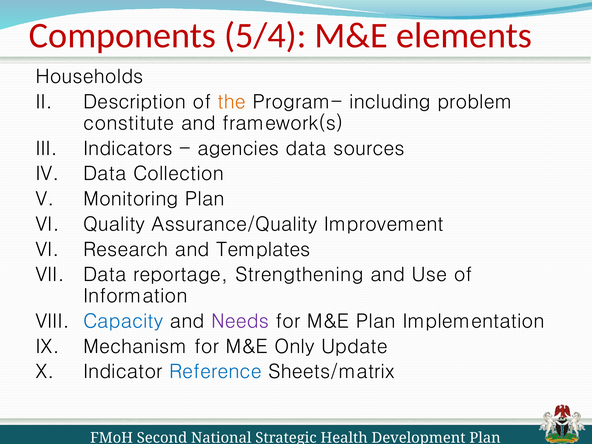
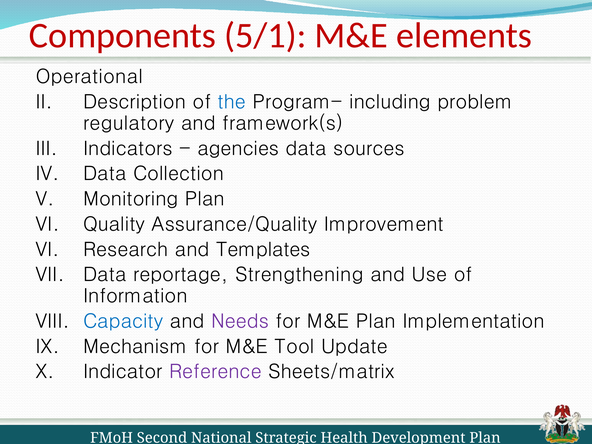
5/4: 5/4 -> 5/1 (265, 36)
Households: Households -> Operational (89, 77)
the colour: orange -> blue (232, 102)
constitute: constitute -> regulatory (129, 123)
Only: Only -> Tool (295, 347)
Reference colour: blue -> purple (215, 372)
